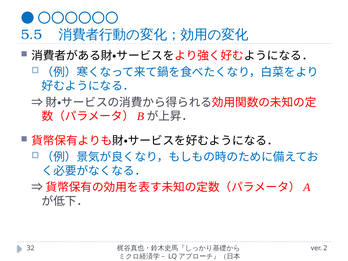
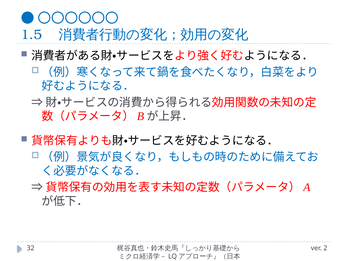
5.5: 5.5 -> 1.5 (31, 35)
